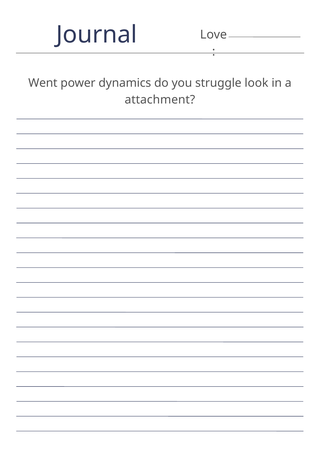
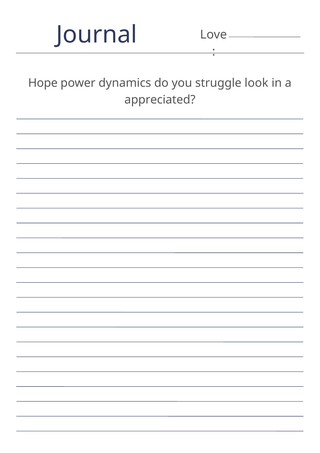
Went: Went -> Hope (43, 83)
attachment: attachment -> appreciated (160, 100)
